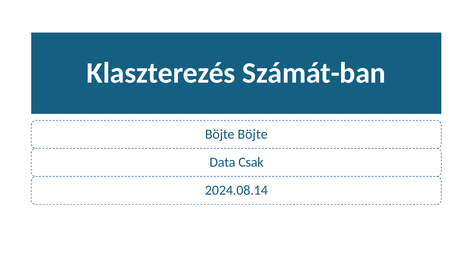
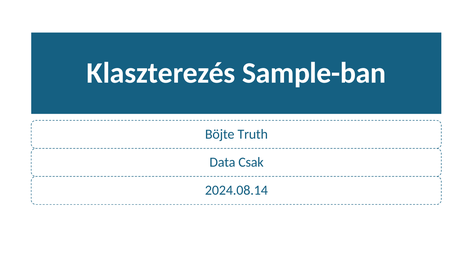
Számát-ban: Számát-ban -> Sample-ban (314, 73)
Böjte Böjte: Böjte -> Truth (253, 134)
